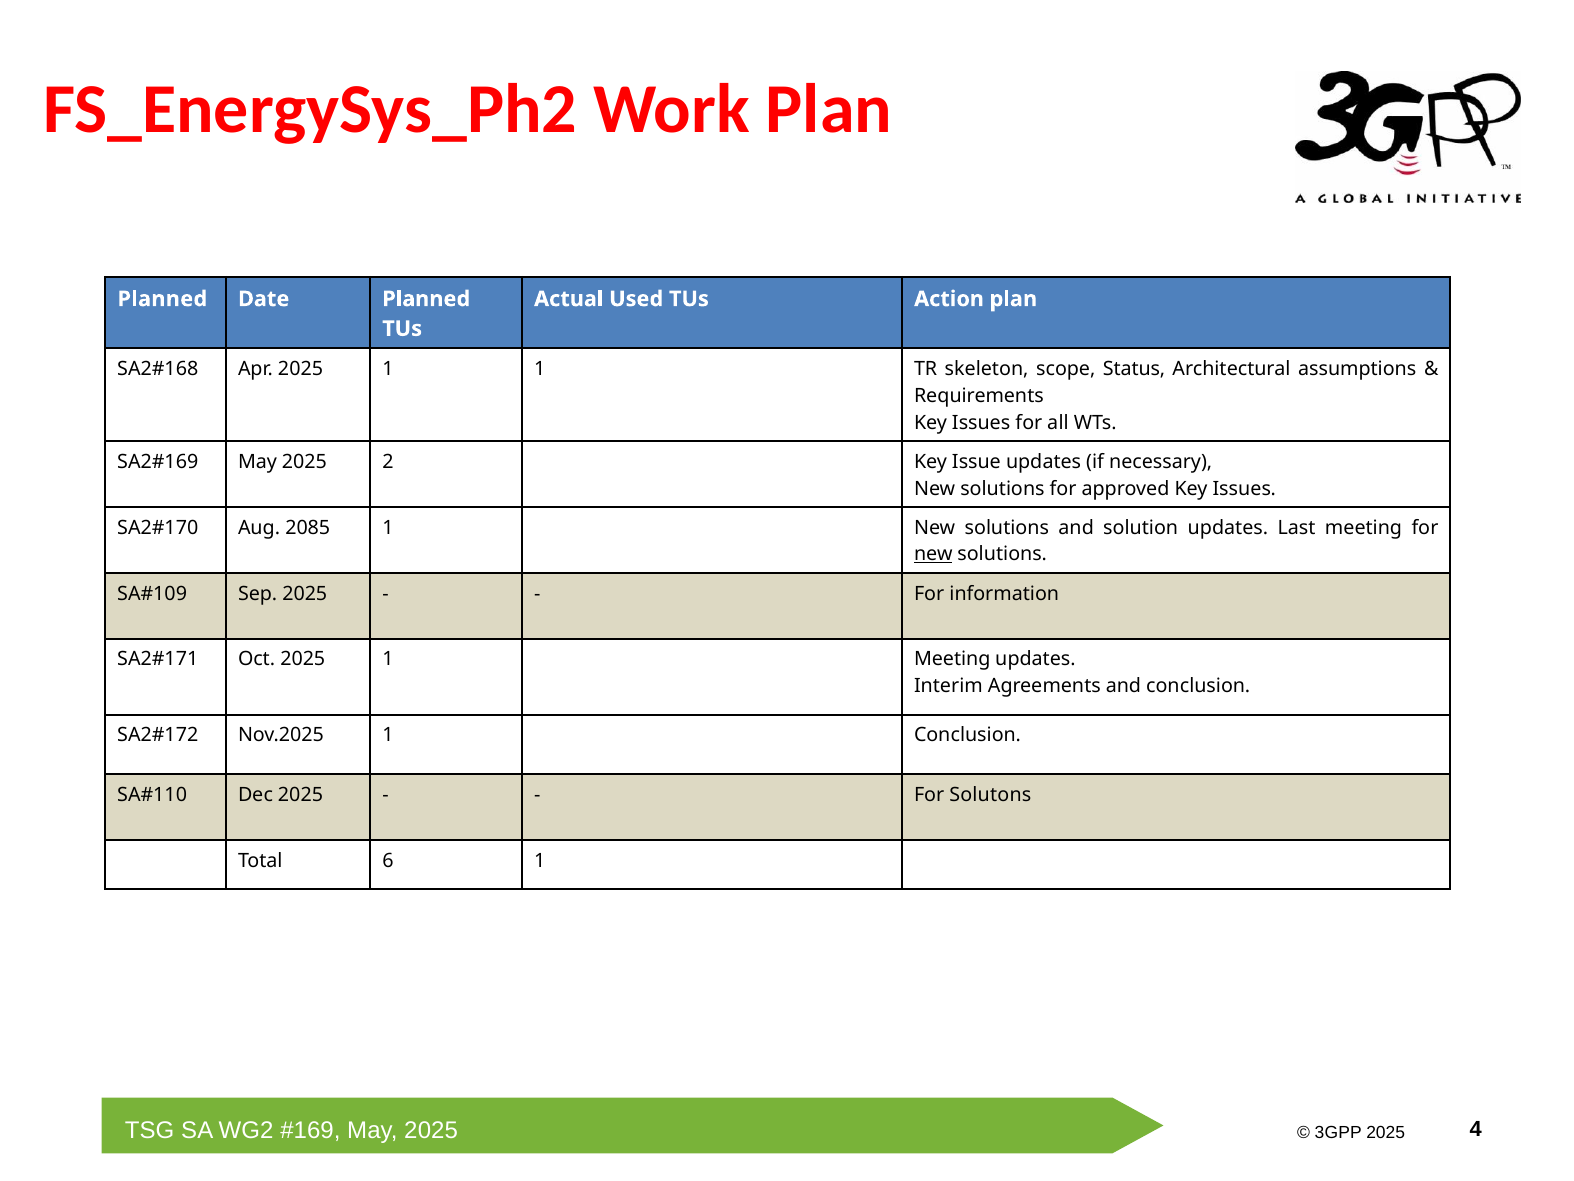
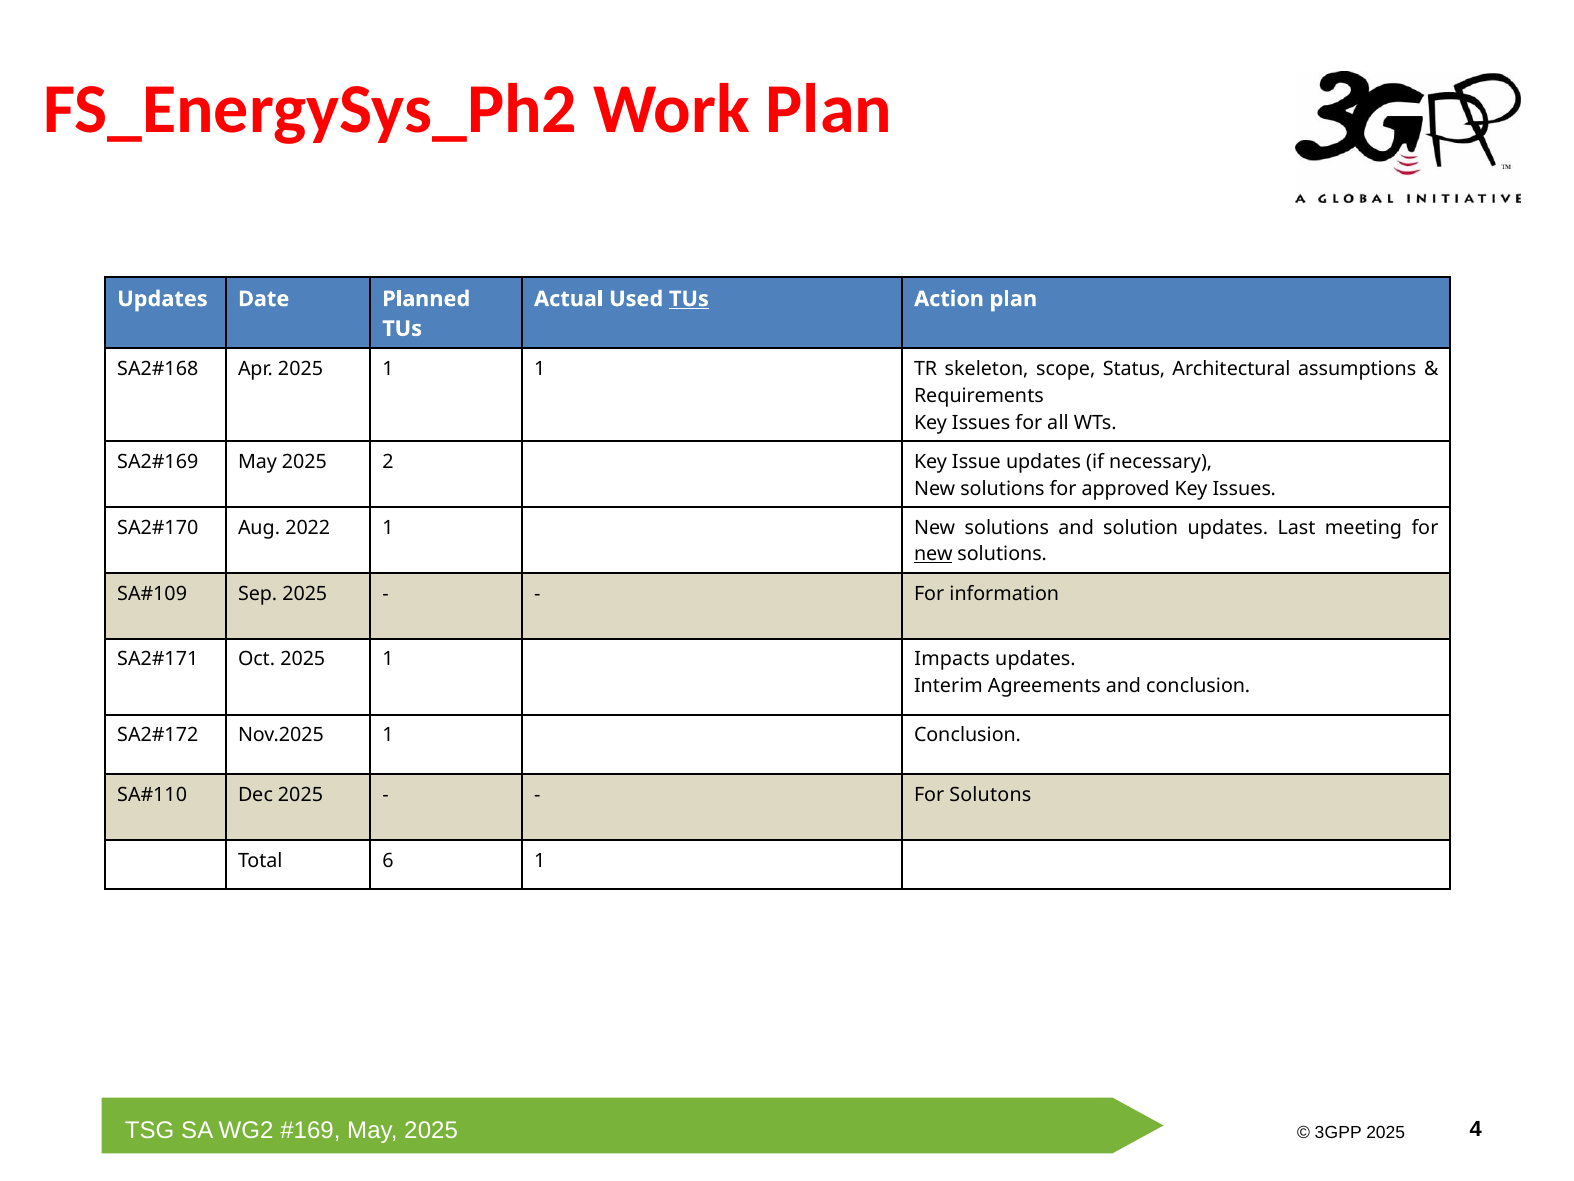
Planned: Planned -> Updates (162, 299)
TUs underline: none -> present (689, 299)
2085: 2085 -> 2022 (308, 527)
1 Meeting: Meeting -> Impacts (952, 659)
